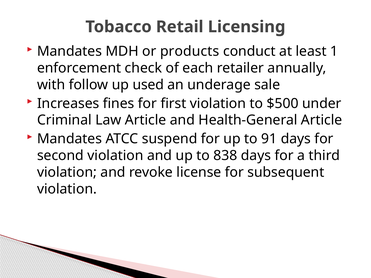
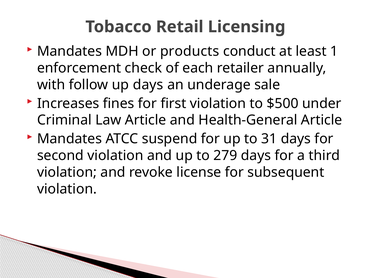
up used: used -> days (148, 85)
91: 91 -> 31 (269, 139)
838: 838 -> 279 (225, 156)
